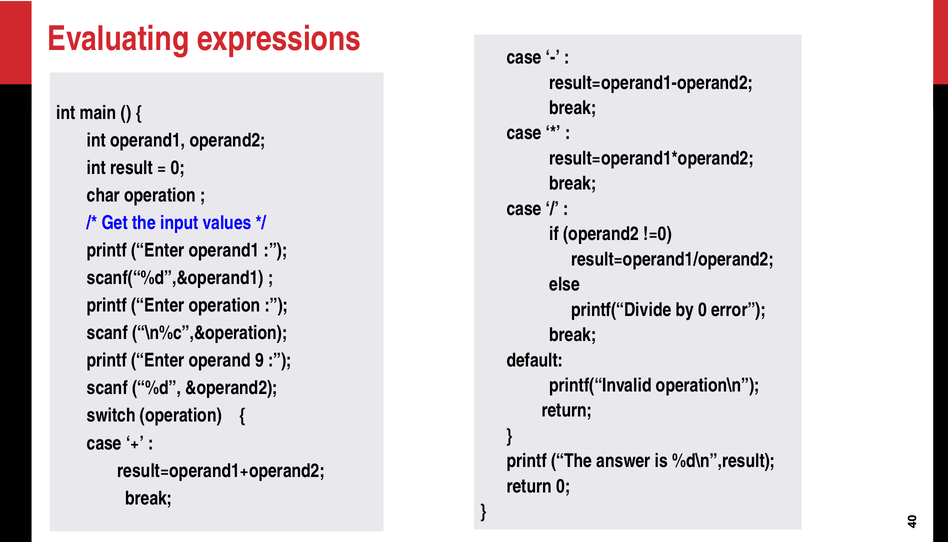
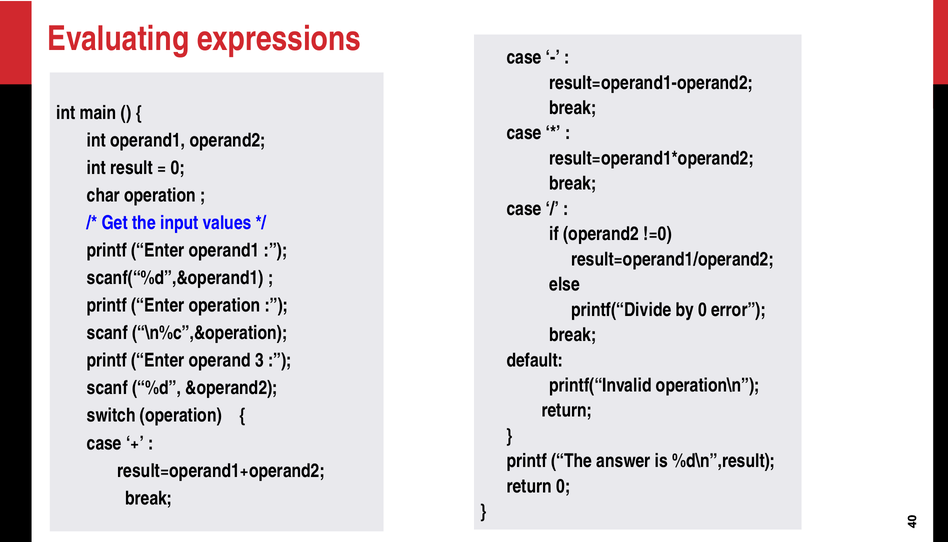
9: 9 -> 3 (259, 360)
